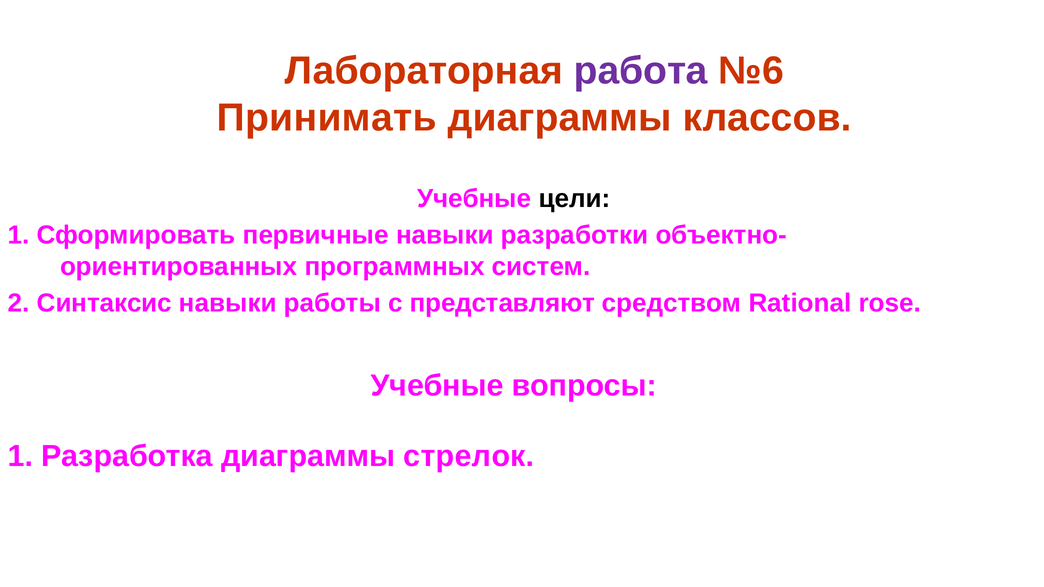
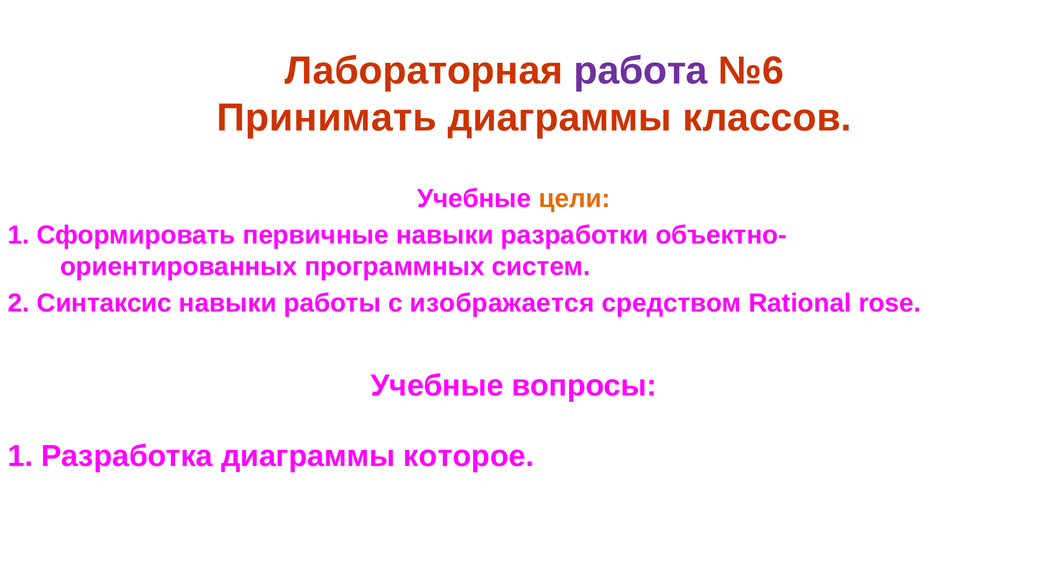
цели colour: black -> orange (574, 199)
представляют: представляют -> изображается (502, 303)
стрелок: стрелок -> которое (469, 457)
